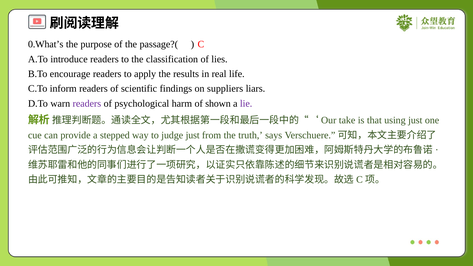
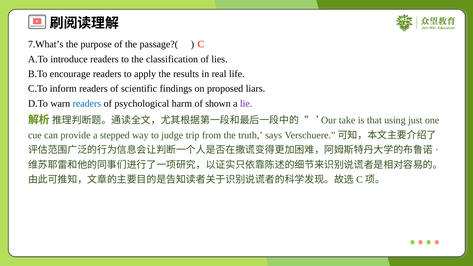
0.What’s: 0.What’s -> 7.What’s (46, 44)
suppliers: suppliers -> proposed (225, 89)
readers colour: purple -> blue (87, 103)
judge just: just -> trip (193, 135)
